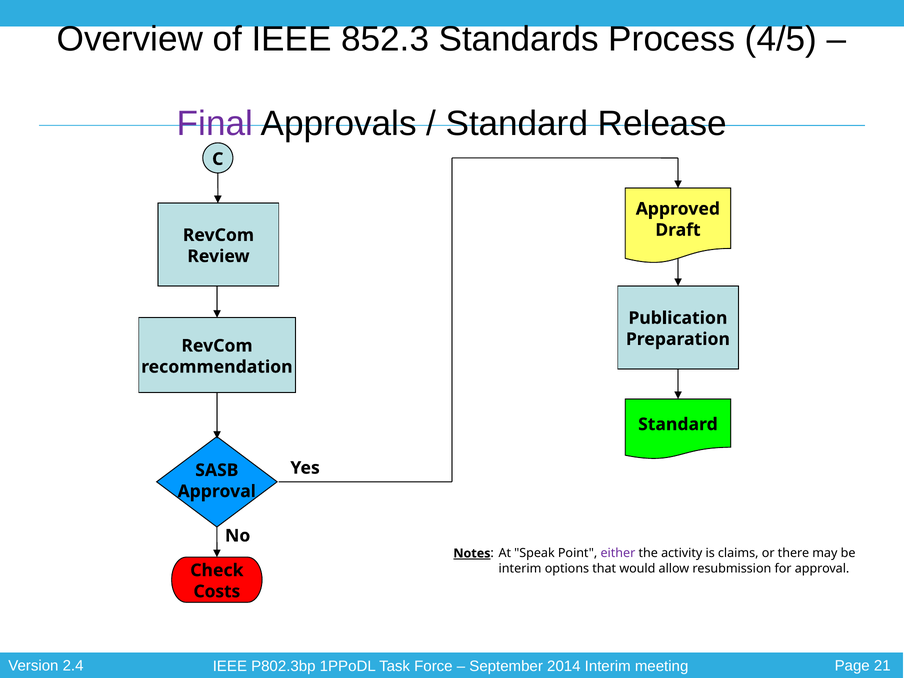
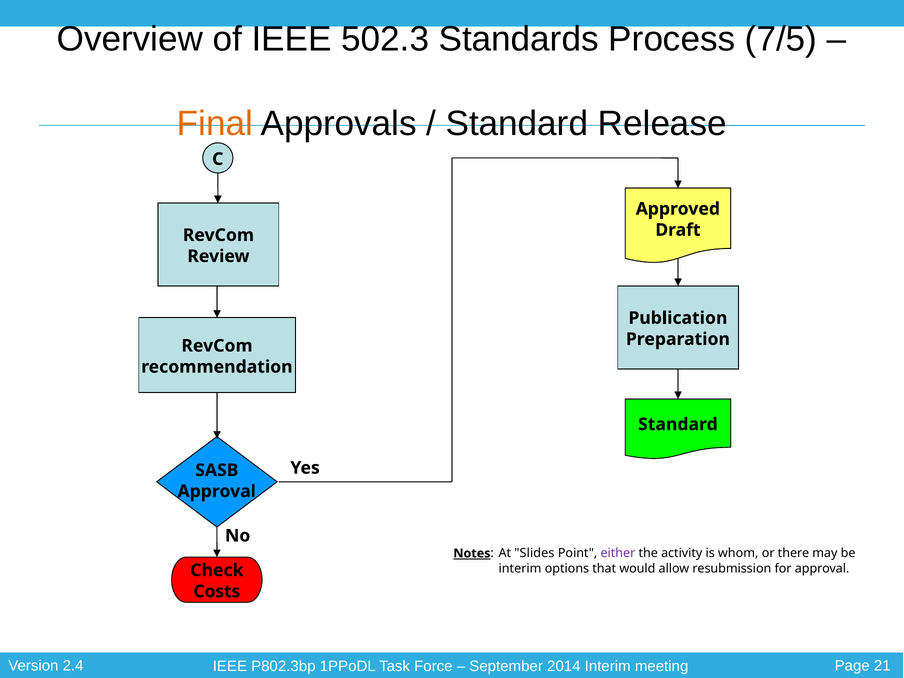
852.3: 852.3 -> 502.3 (385, 39)
4/5: 4/5 -> 7/5 (781, 39)
Final colour: purple -> orange (215, 124)
Speak: Speak -> Slides (534, 553)
claims: claims -> whom (738, 553)
